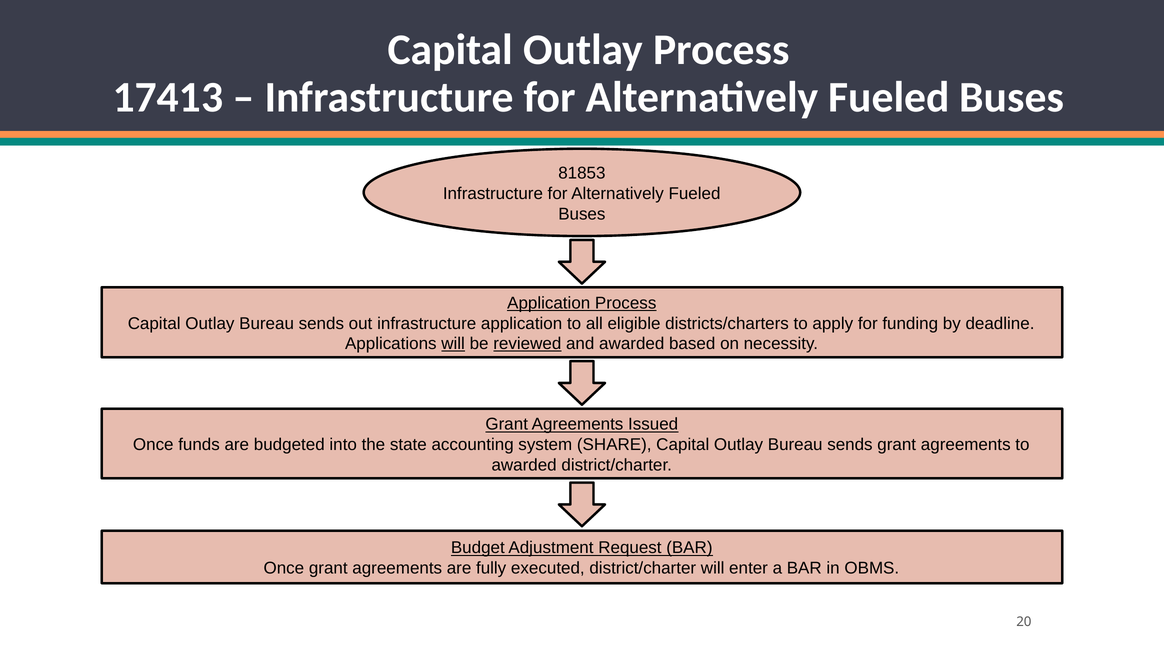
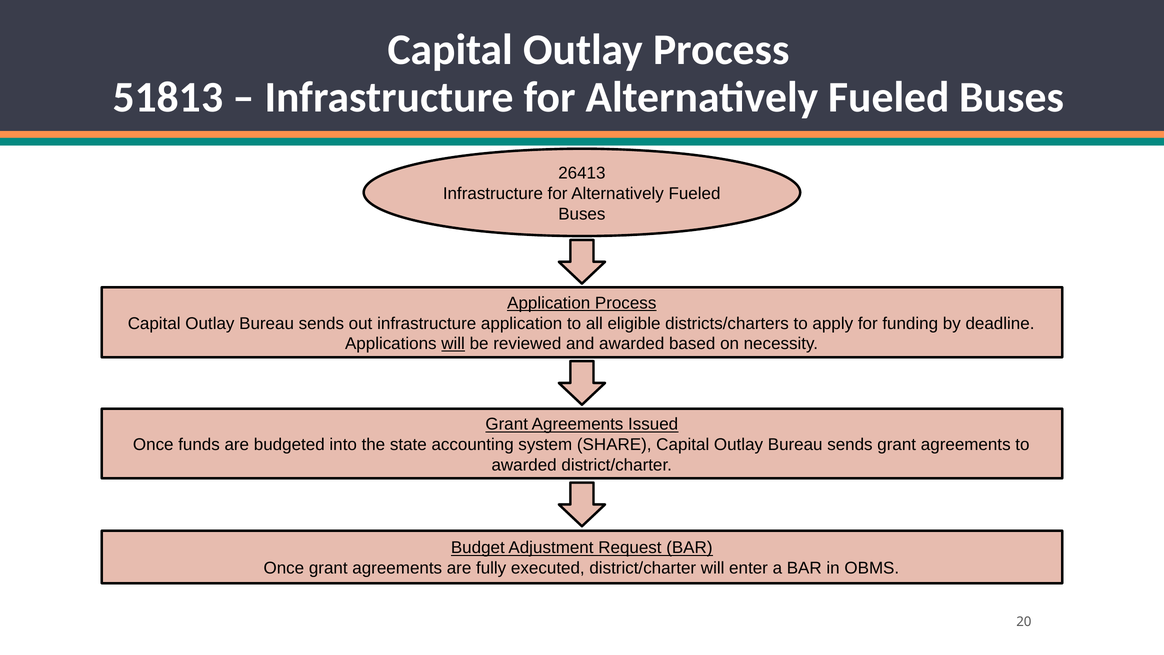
17413: 17413 -> 51813 (168, 97)
81853: 81853 -> 26413 (582, 173)
reviewed underline: present -> none (527, 344)
